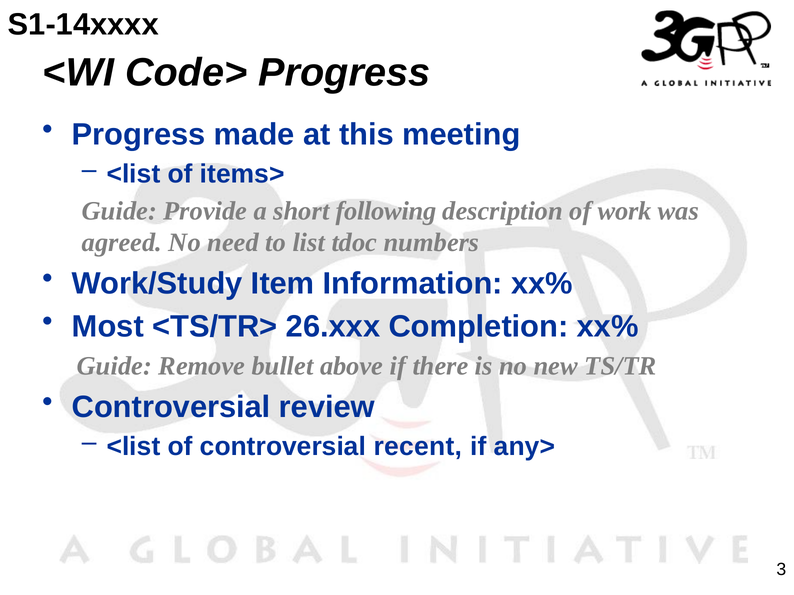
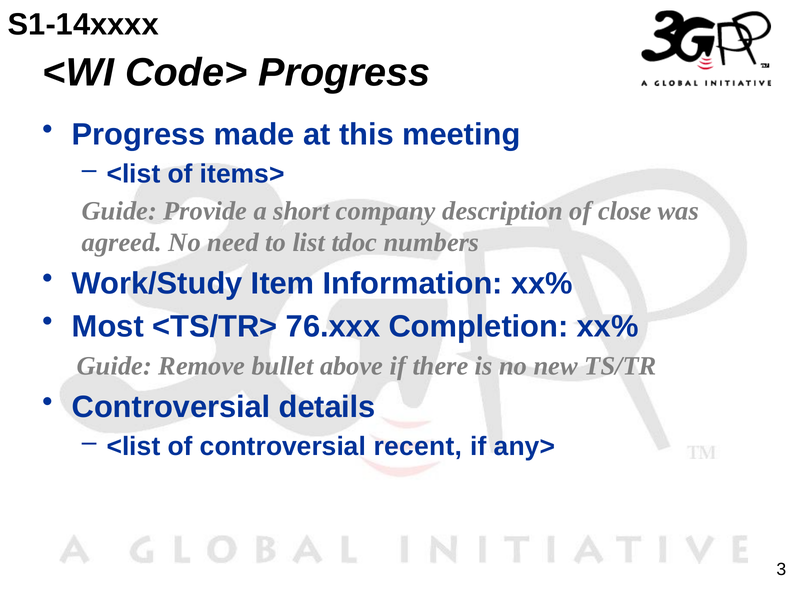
following: following -> company (386, 211)
work: work -> close (625, 211)
26.xxx: 26.xxx -> 76.xxx (333, 327)
review: review -> details (327, 407)
